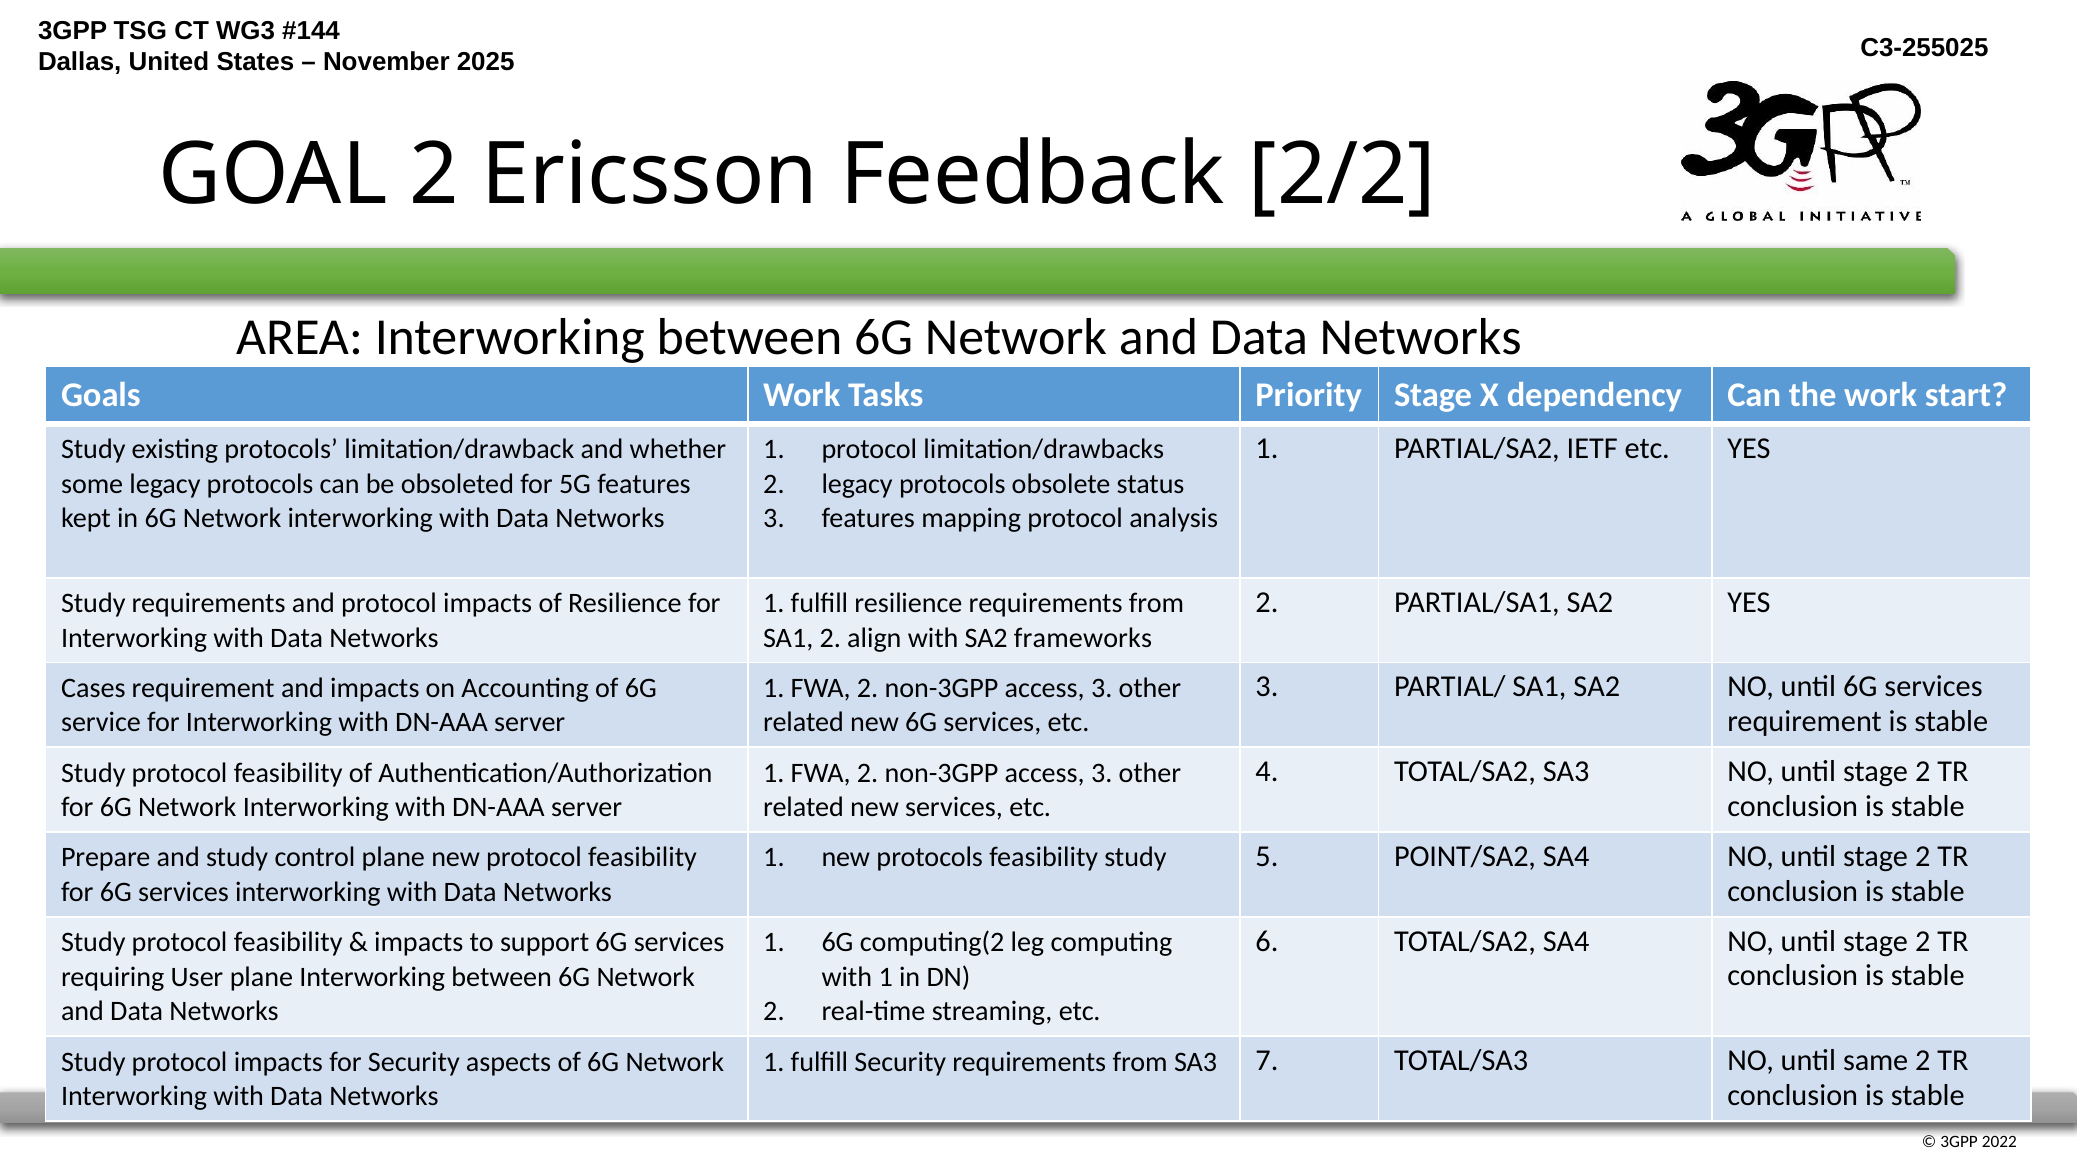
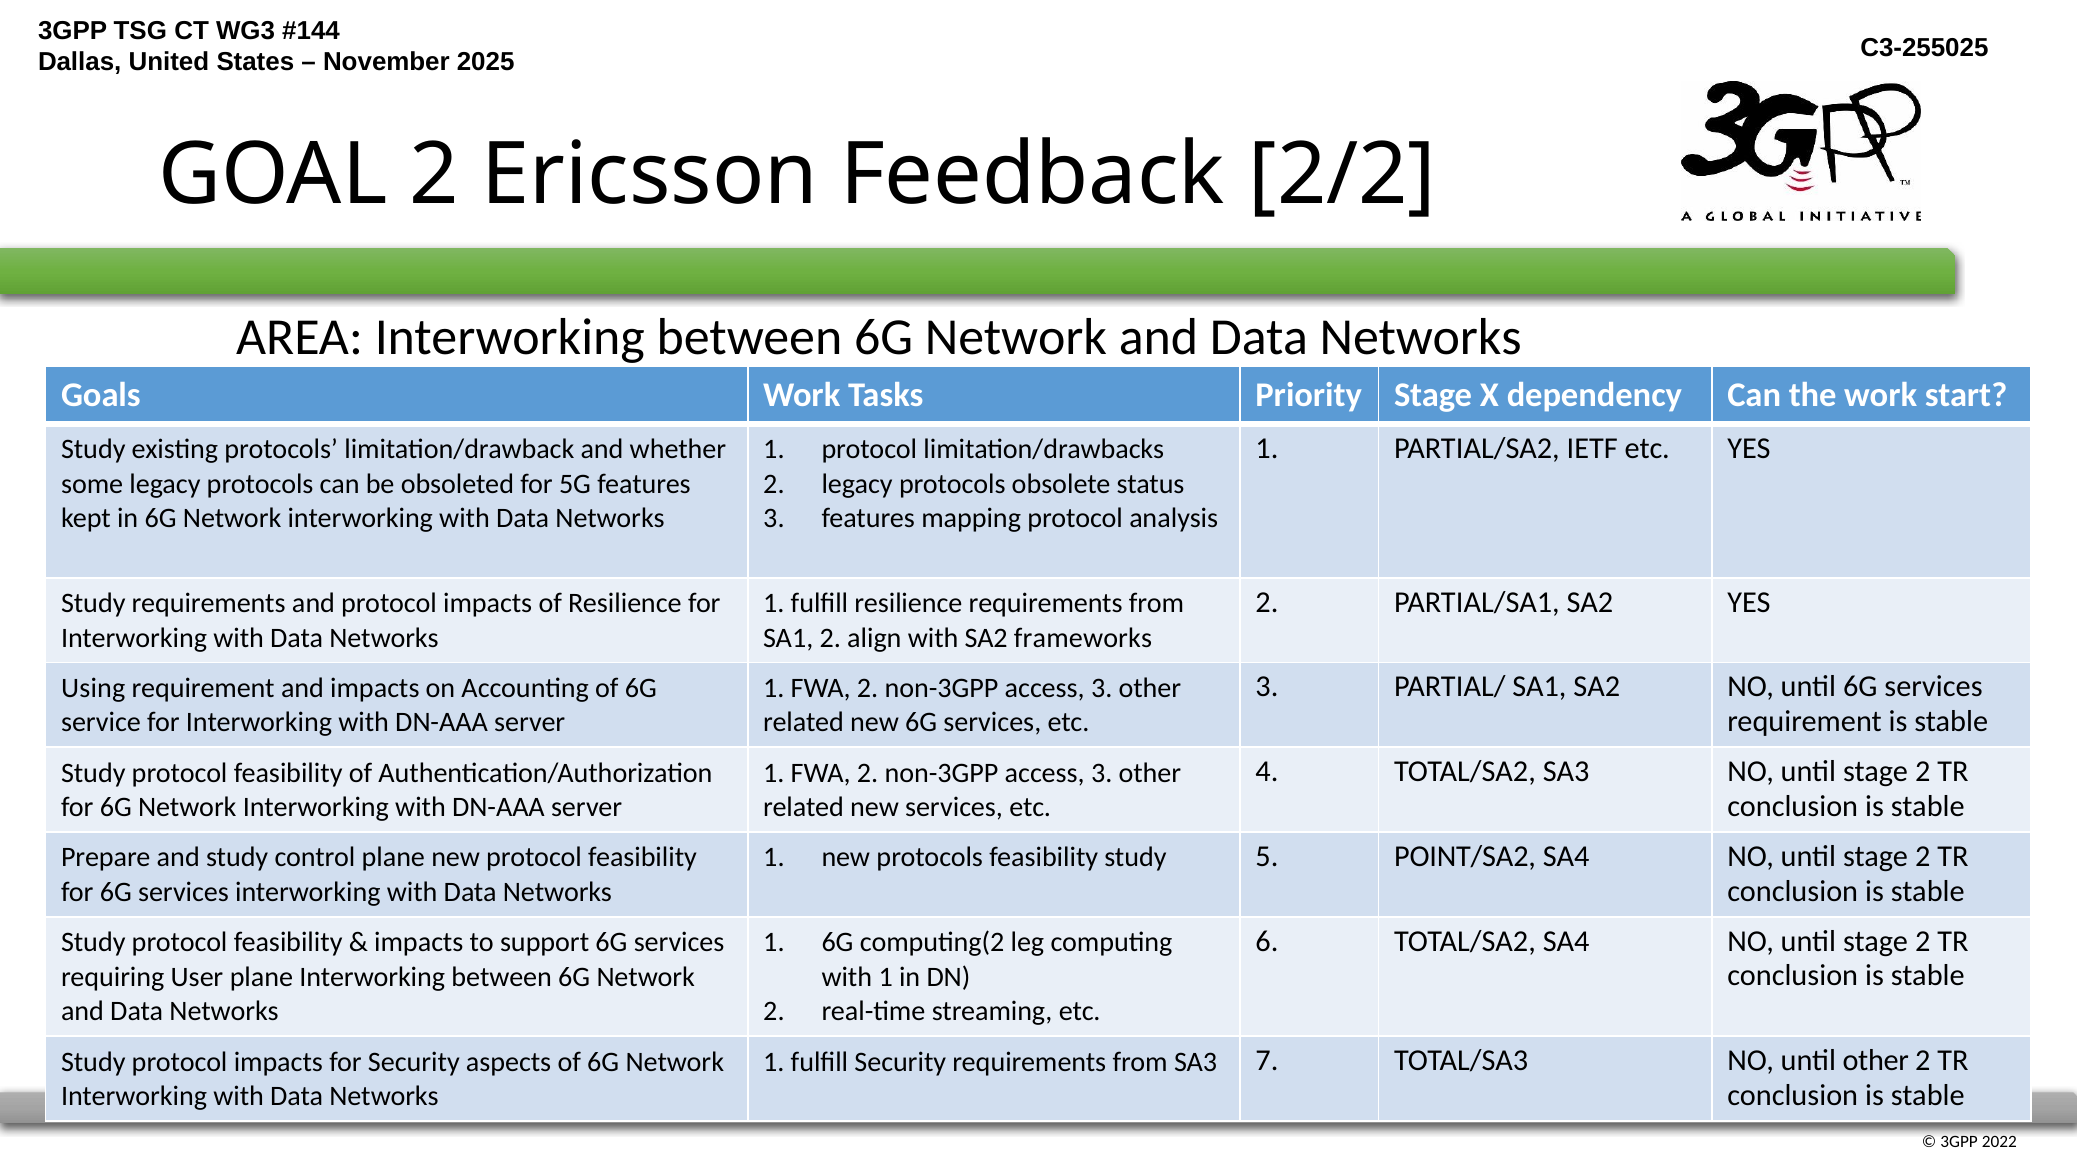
Cases: Cases -> Using (93, 688)
until same: same -> other (1876, 1061)
